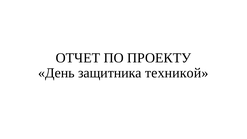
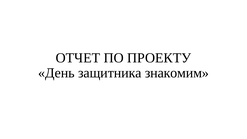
техникой: техникой -> знакомим (177, 73)
